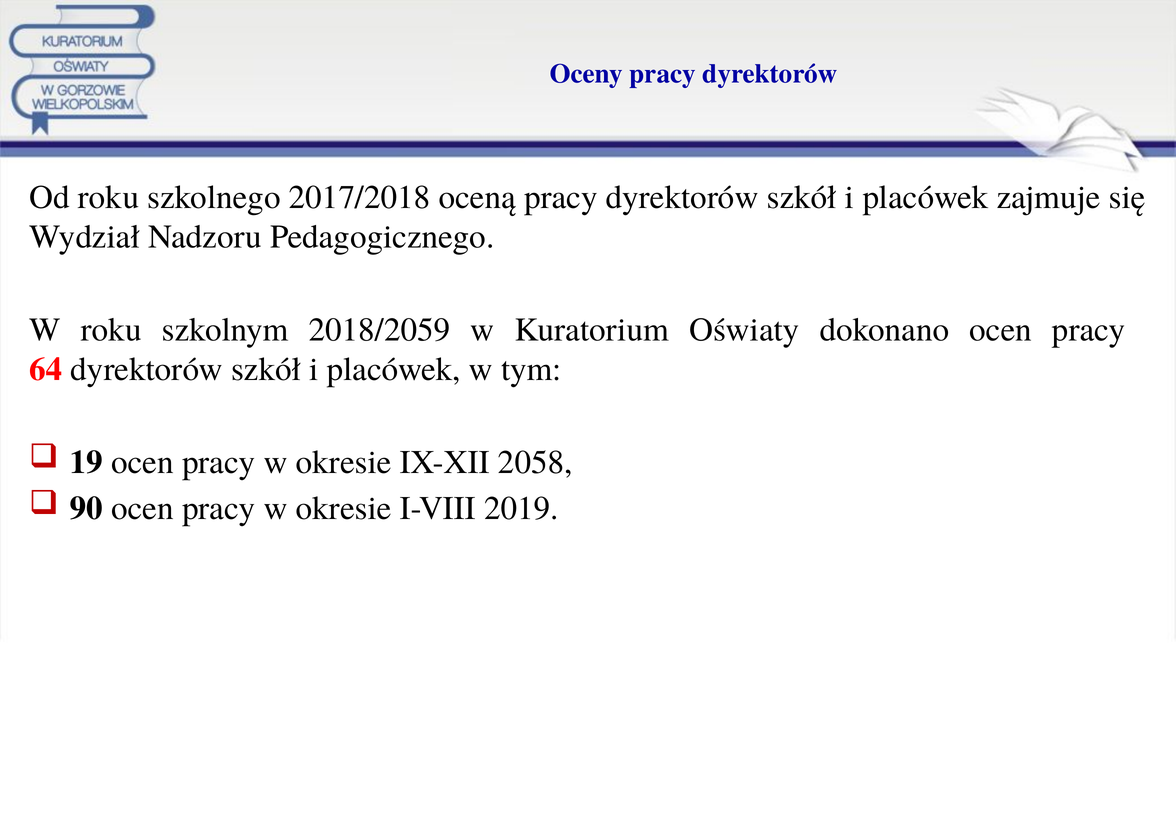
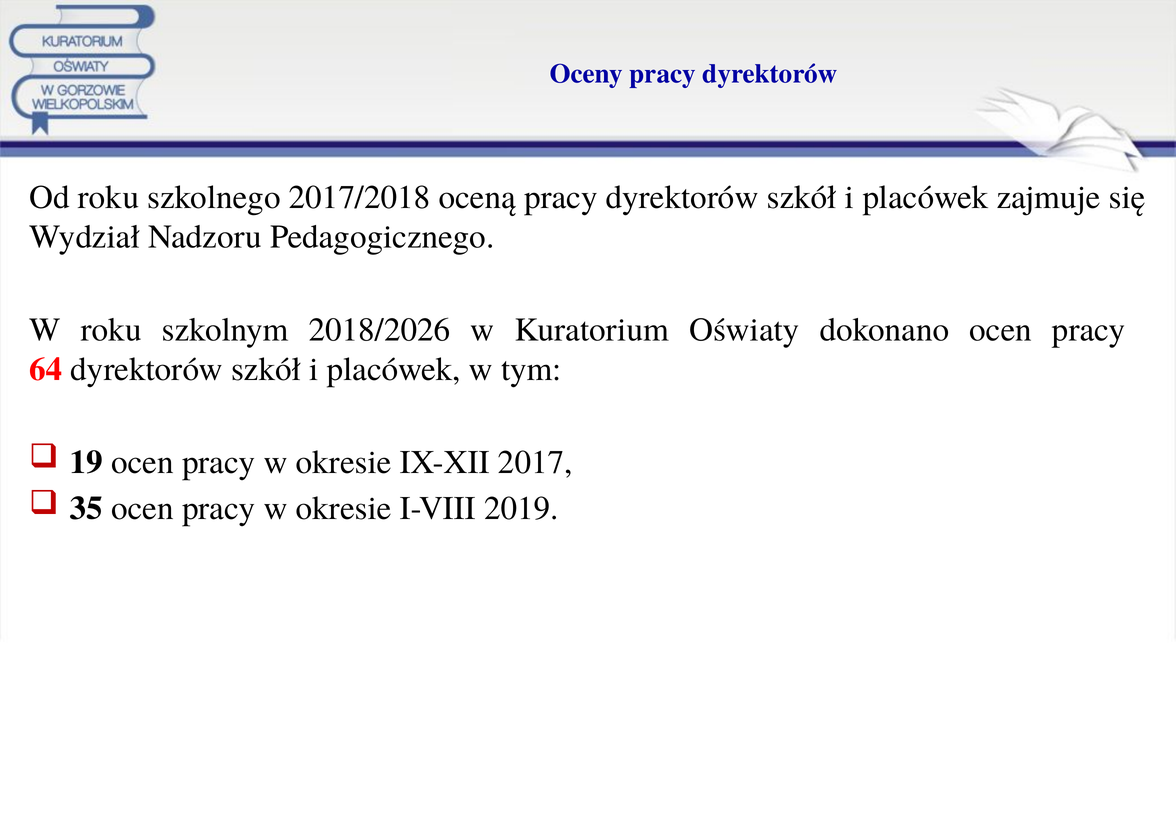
2018/2059: 2018/2059 -> 2018/2026 (380, 330)
2058: 2058 -> 2017 (535, 462)
90: 90 -> 35 (87, 509)
